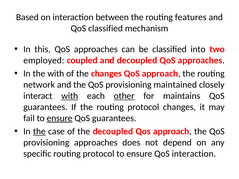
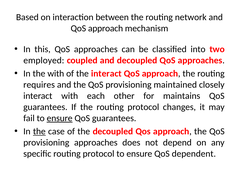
features: features -> network (191, 17)
classified: classified -> approach (106, 28)
the changes: changes -> interact (106, 74)
network: network -> requires (39, 85)
with underline: present -> none (70, 96)
other underline: present -> none (124, 96)
QoS interaction: interaction -> dependent (194, 154)
